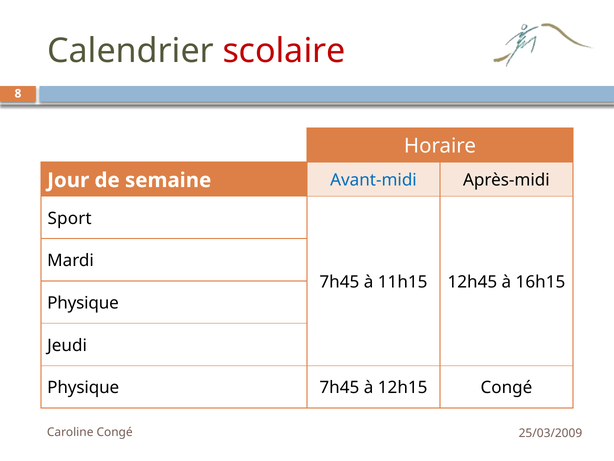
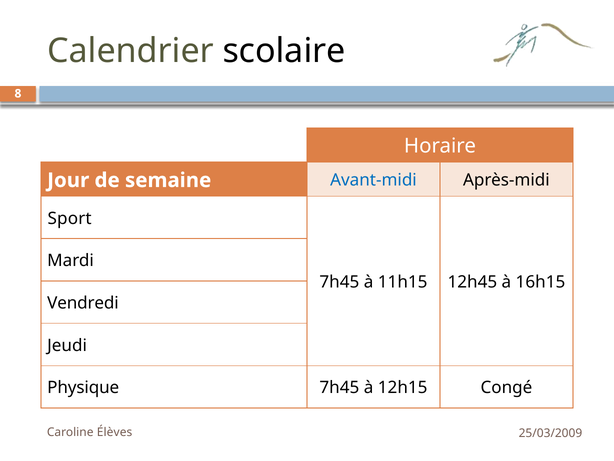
scolaire colour: red -> black (284, 51)
Physique: Physique -> Vendredi (83, 303)
Caroline Congé: Congé -> Élèves (115, 432)
